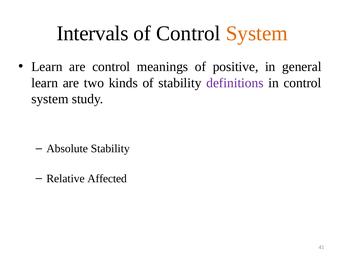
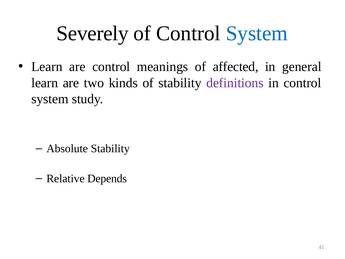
Intervals: Intervals -> Severely (93, 33)
System colour: orange -> blue (257, 33)
positive: positive -> affected (236, 67)
Affected: Affected -> Depends (107, 178)
